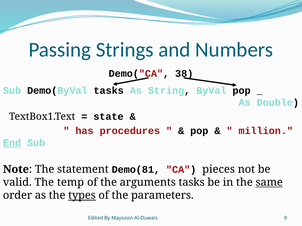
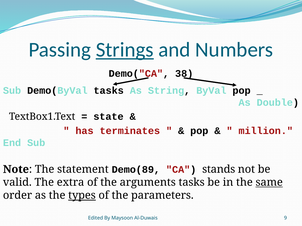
Strings underline: none -> present (125, 50)
procedures: procedures -> terminates (130, 131)
End underline: present -> none (12, 143)
Demo(81: Demo(81 -> Demo(89 (136, 170)
pieces: pieces -> stands (219, 170)
temp: temp -> extra (71, 183)
